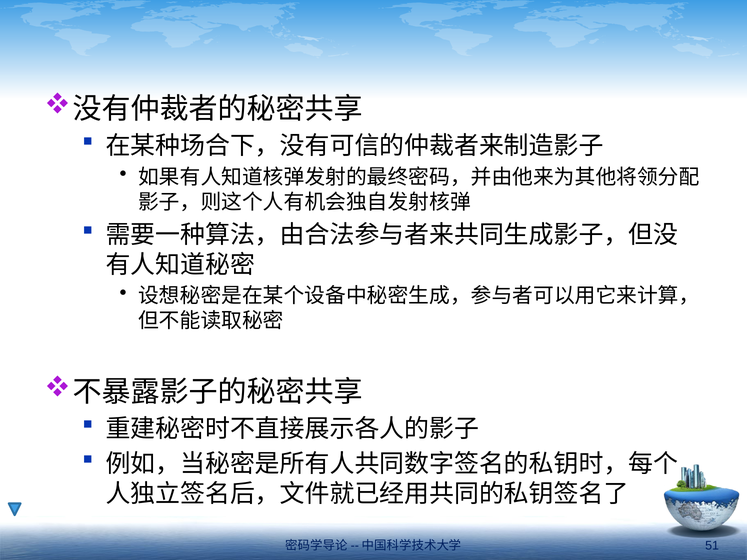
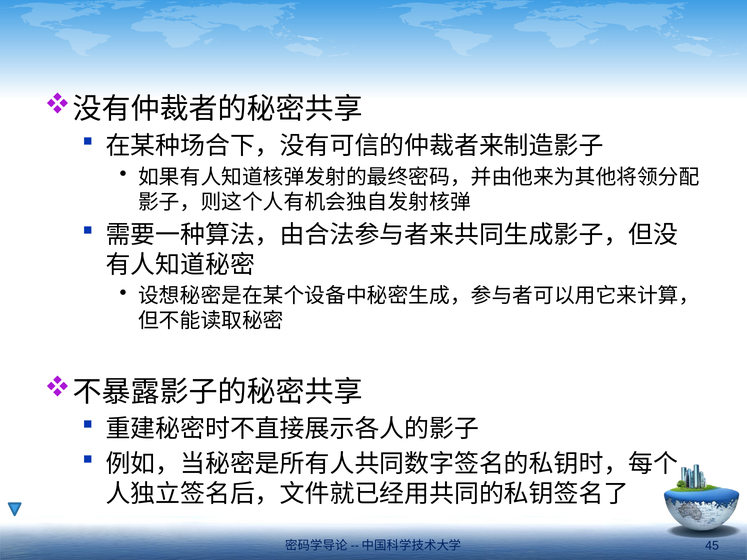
51: 51 -> 45 (712, 546)
